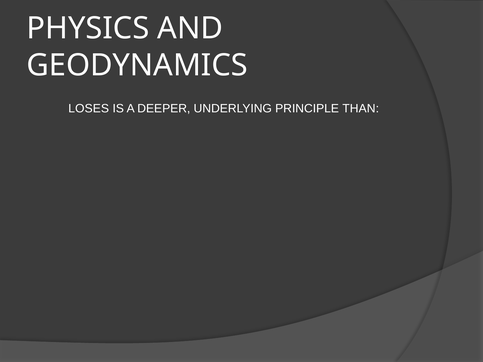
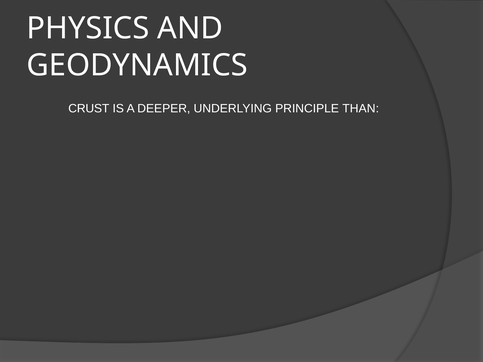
LOSES: LOSES -> CRUST (89, 108)
